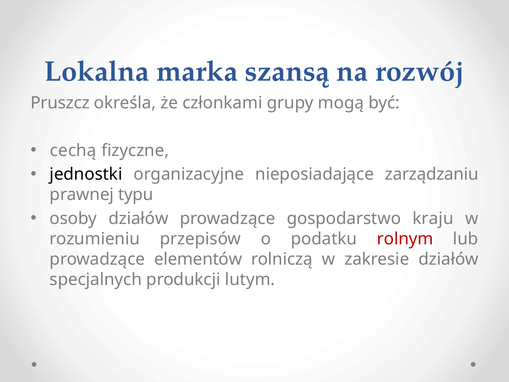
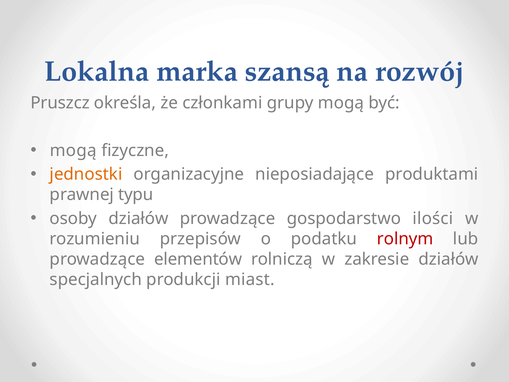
cechą: cechą -> mogą (73, 150)
jednostki colour: black -> orange (86, 174)
zarządzaniu: zarządzaniu -> produktami (432, 174)
kraju: kraju -> ilości (433, 218)
lutym: lutym -> miast (250, 279)
